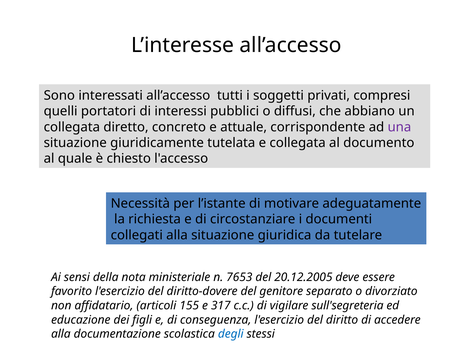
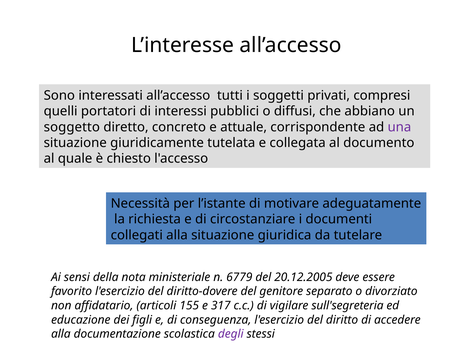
collegata: collegata -> soggetto (72, 127)
7653: 7653 -> 6779 (239, 277)
degli colour: blue -> purple (231, 334)
